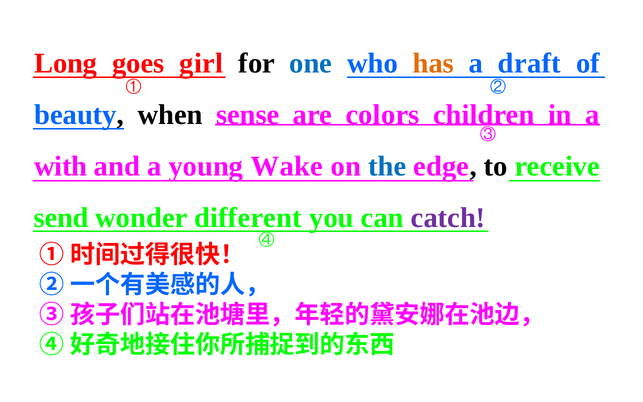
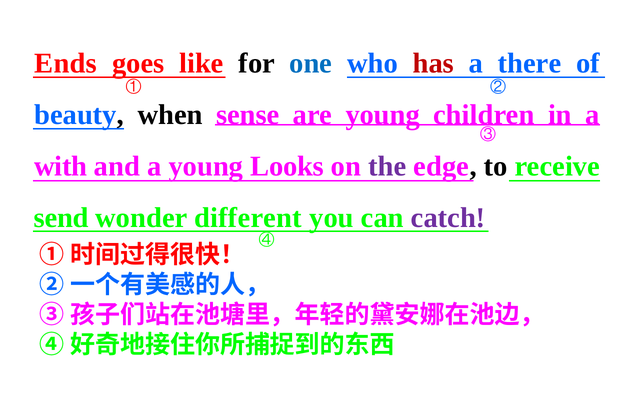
Long: Long -> Ends (66, 63)
girl: girl -> like (201, 63)
has colour: orange -> red (433, 63)
draft: draft -> there (530, 63)
are colors: colors -> young (383, 115)
Wake: Wake -> Looks (287, 166)
the colour: blue -> purple (387, 166)
